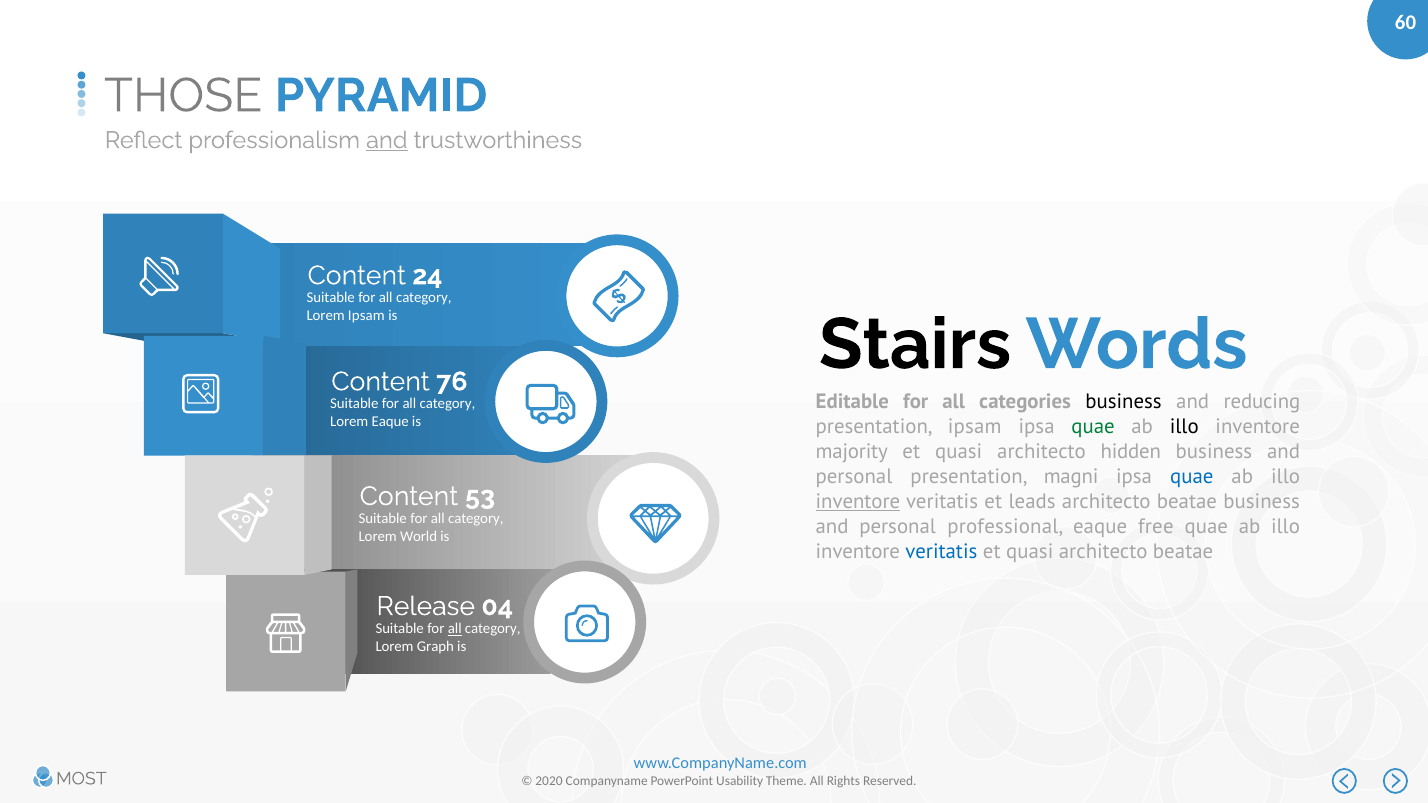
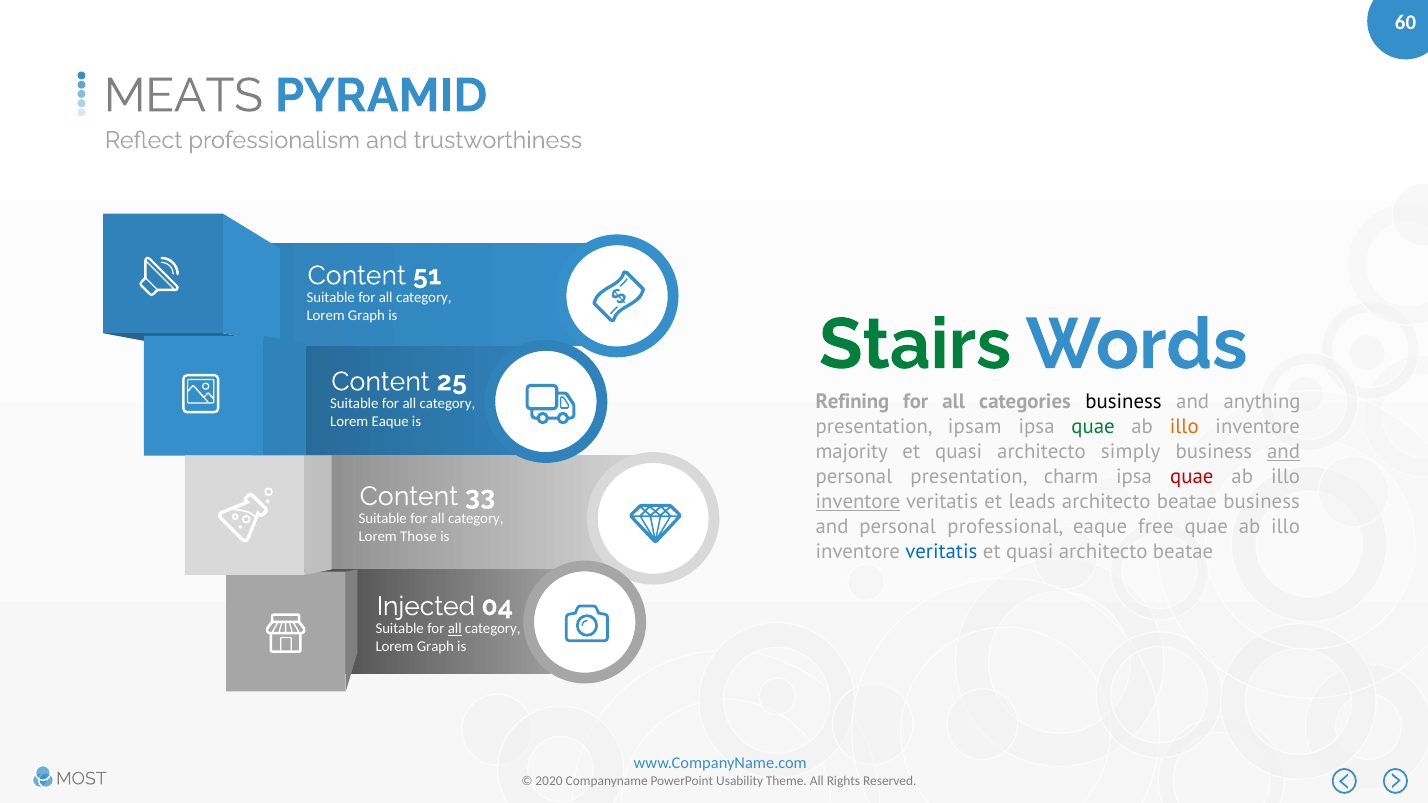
THOSE: THOSE -> MEATS (183, 96)
and underline: present -> none (387, 140)
24: 24 -> 51 (427, 276)
Ipsam: Ipsam -> Graph (367, 316)
Stairs colour: black -> green (915, 345)
76: 76 -> 25 (452, 382)
Editable: Editable -> Refining (852, 402)
reducing: reducing -> anything (1262, 402)
illo colour: black -> orange (1184, 427)
hidden: hidden -> simply (1131, 452)
and underline: none -> present (1284, 452)
magni: magni -> charm (1071, 477)
quae colour: blue -> red (1192, 477)
53: 53 -> 33 (480, 496)
World: World -> Those (418, 537)
Release: Release -> Injected (426, 606)
